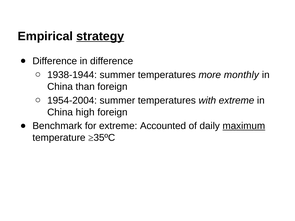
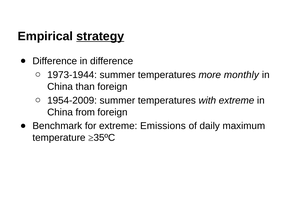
1938-1944: 1938-1944 -> 1973-1944 (72, 75)
1954-2004: 1954-2004 -> 1954-2009 (72, 100)
high: high -> from (85, 112)
Accounted: Accounted -> Emissions (163, 126)
maximum underline: present -> none (244, 126)
